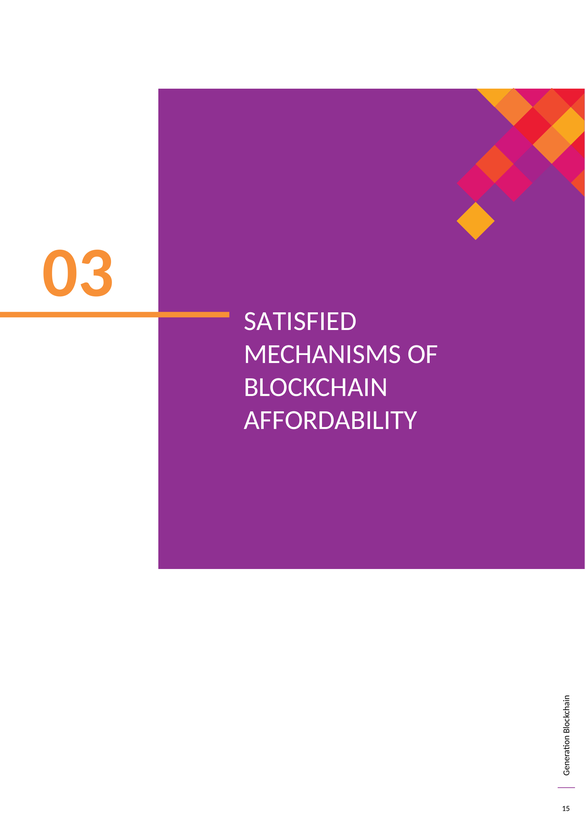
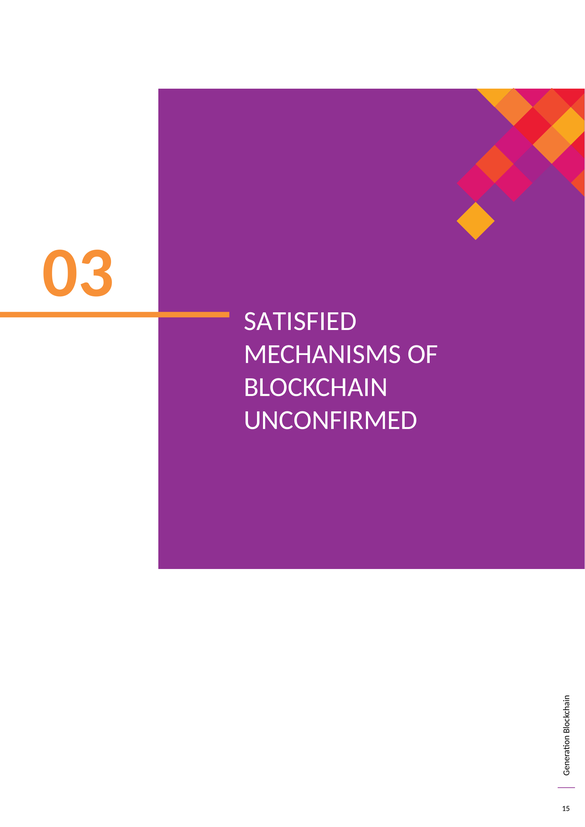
AFFORDABILITY: AFFORDABILITY -> UNCONFIRMED (331, 420)
